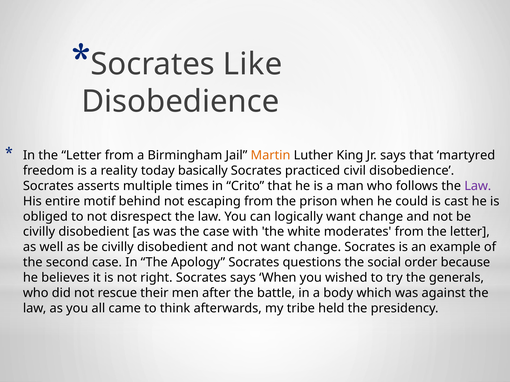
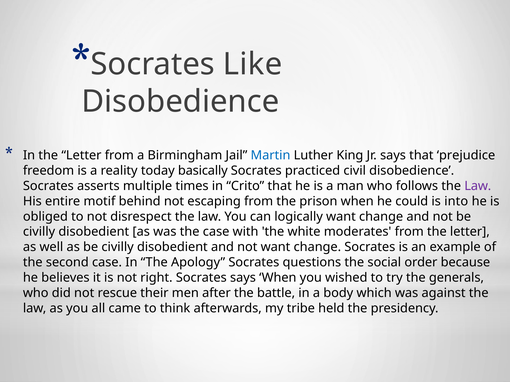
Martin colour: orange -> blue (271, 156)
martyred: martyred -> prejudice (466, 156)
cast: cast -> into (456, 201)
